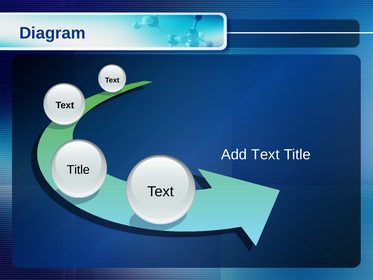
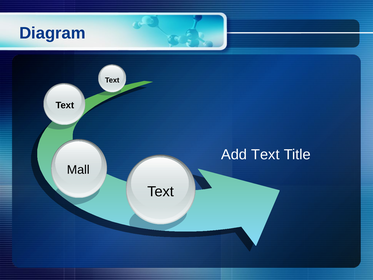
Title: Title -> Mall (78, 170)
